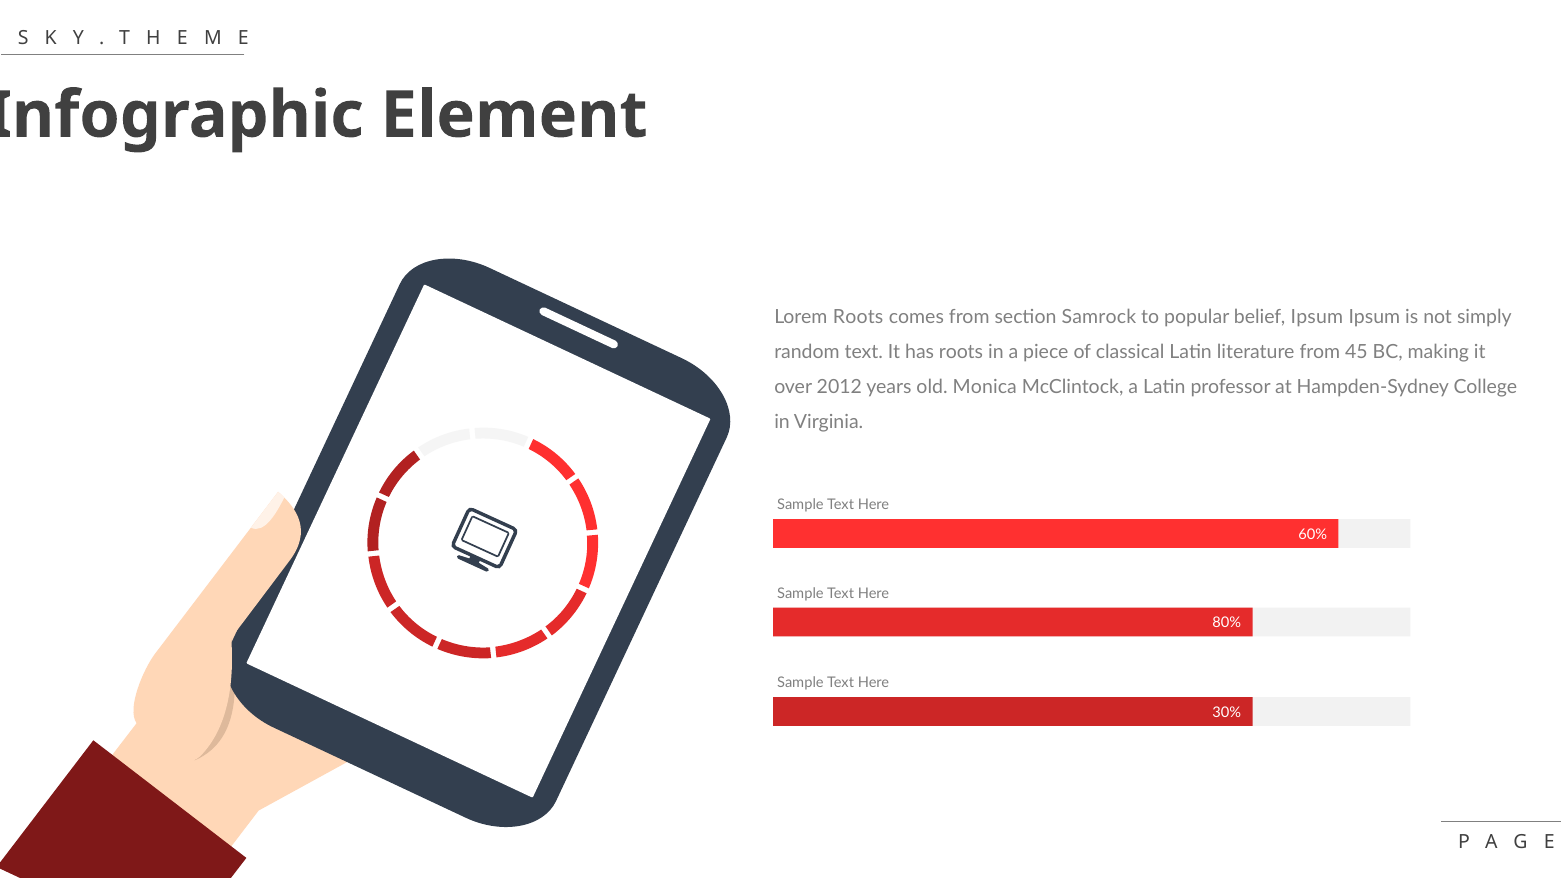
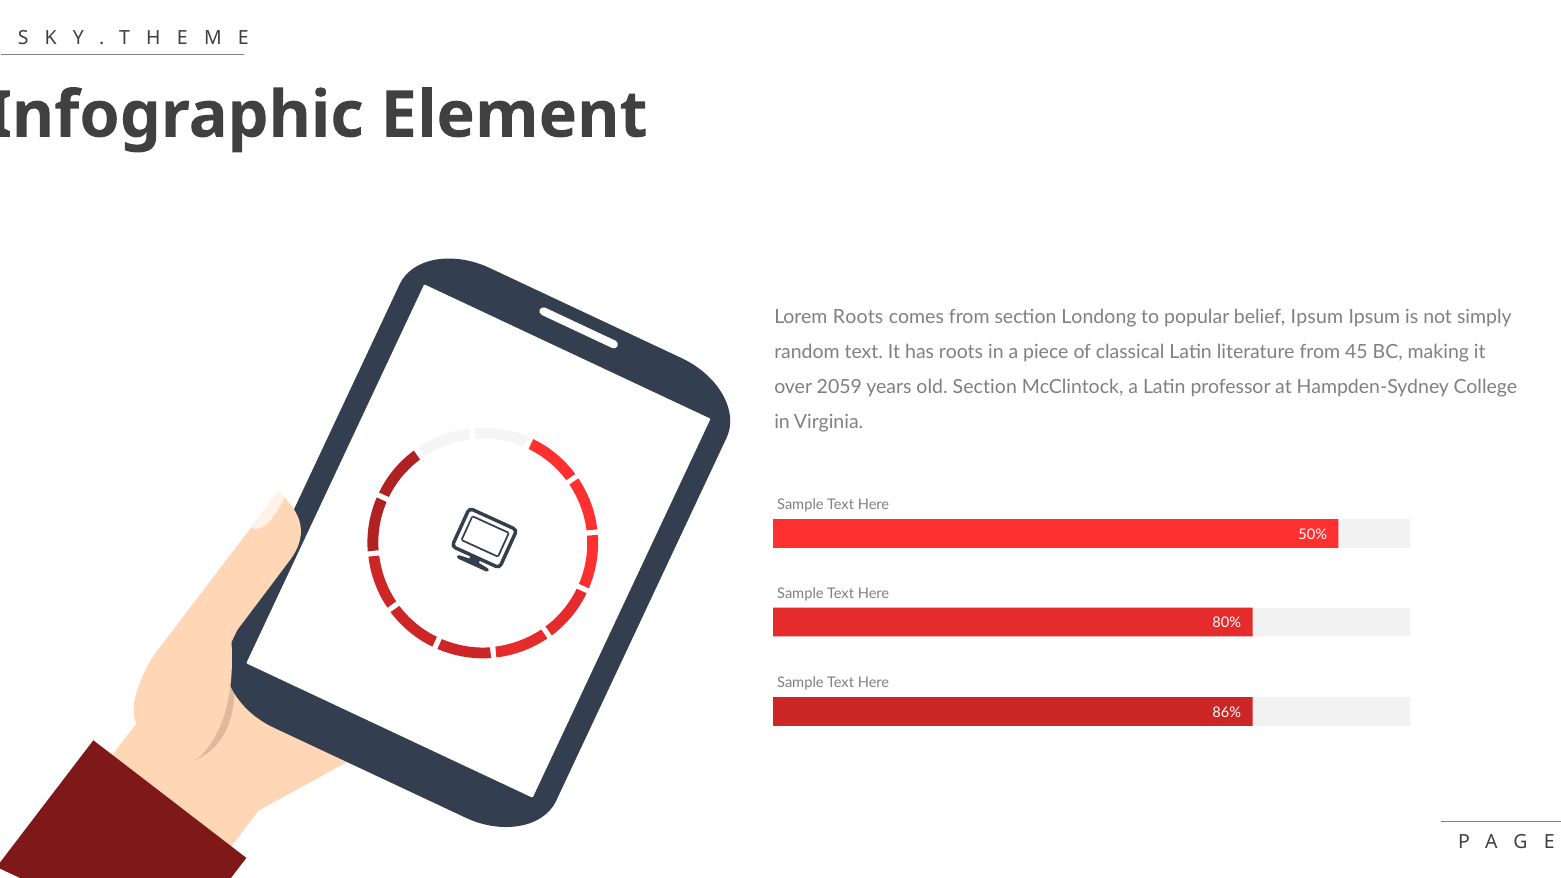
Samrock: Samrock -> Londong (1099, 317)
2012: 2012 -> 2059 (839, 387)
old Monica: Monica -> Section (985, 387)
60%: 60% -> 50% (1313, 535)
30%: 30% -> 86% (1227, 713)
